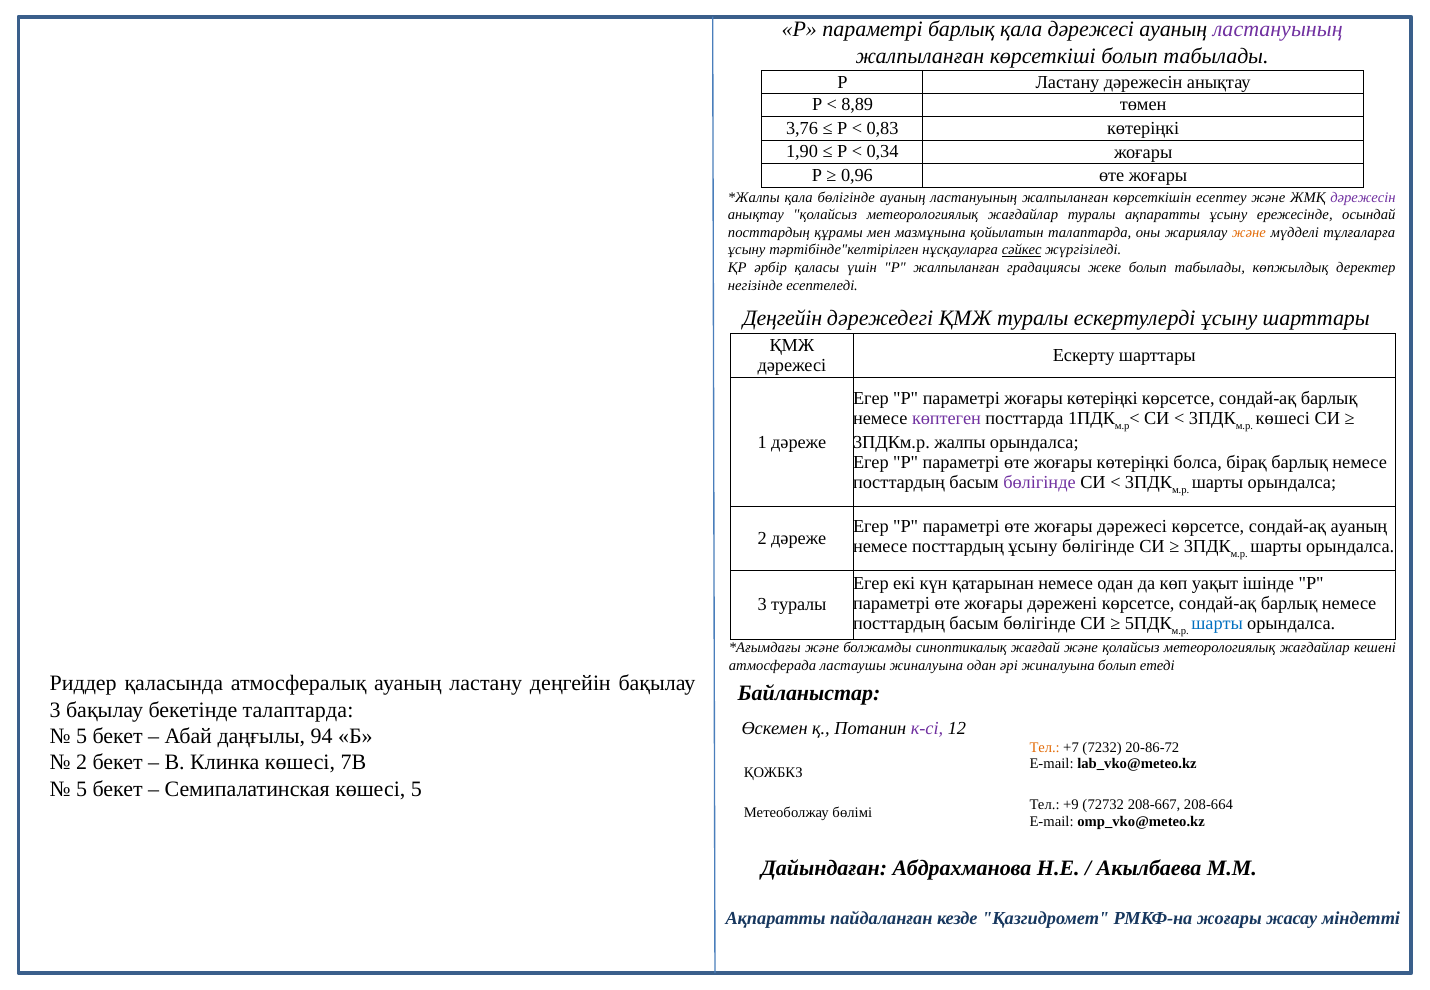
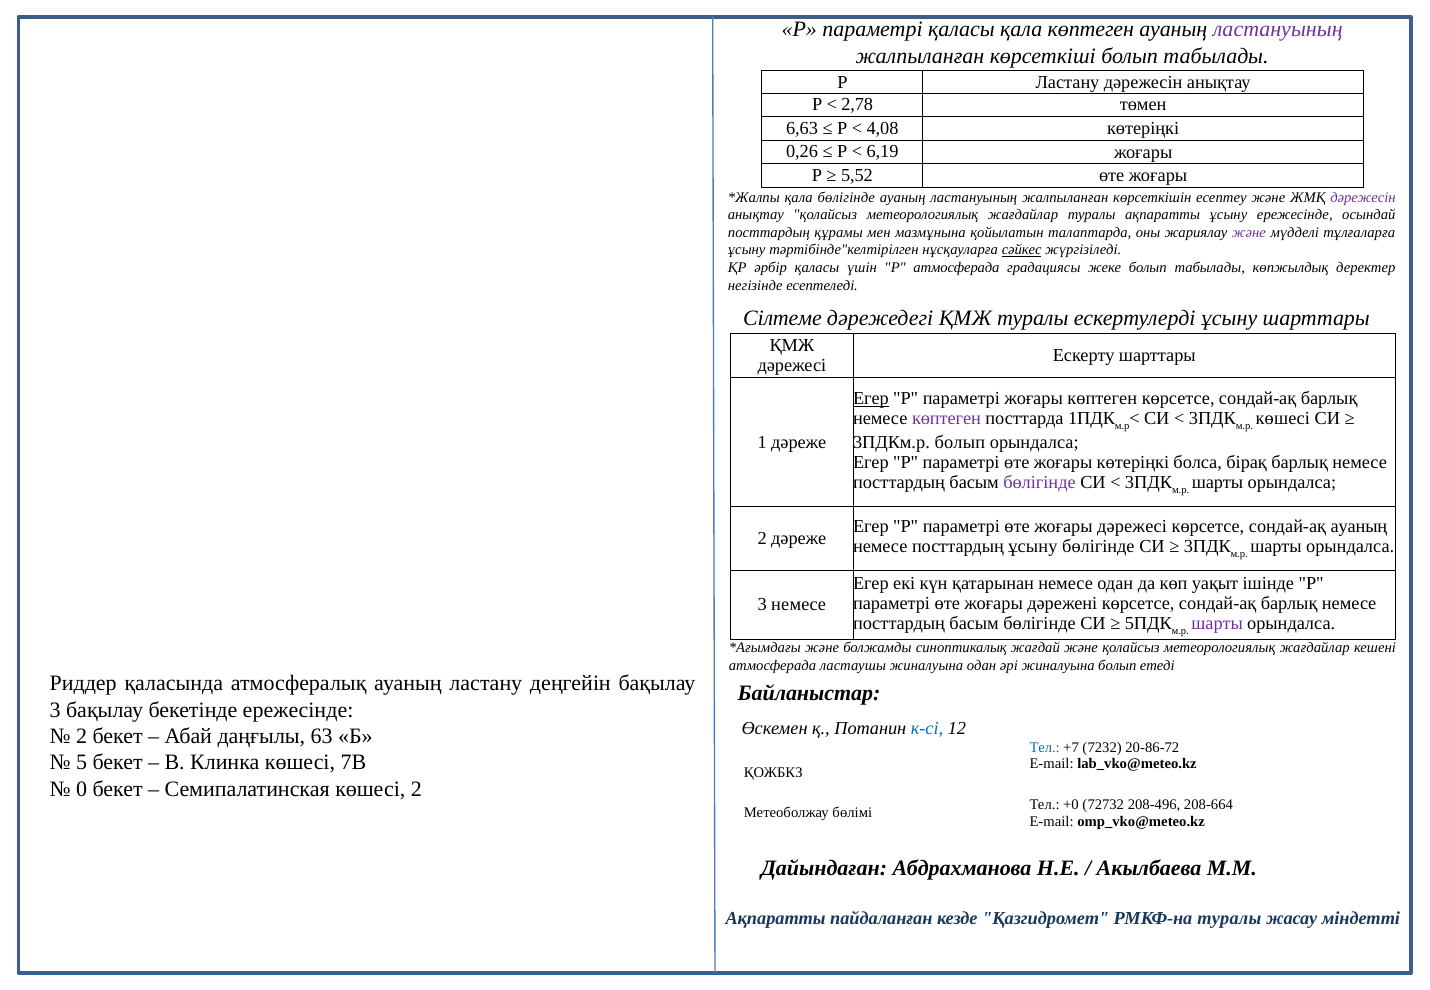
параметрі барлық: барлық -> қаласы (961, 29)
қала дәрежесі: дәрежесі -> көптеген (1091, 29)
8,89: 8,89 -> 2,78 (857, 105)
3,76: 3,76 -> 6,63 (802, 128)
0,83: 0,83 -> 4,08 (883, 128)
1,90: 1,90 -> 0,26 (802, 152)
0,34: 0,34 -> 6,19 (883, 152)
0,96: 0,96 -> 5,52 (857, 175)
және colour: orange -> purple (1249, 233)
Р жалпыланған: жалпыланған -> атмосферада (956, 268)
Деңгейін: Деңгейін -> Сілтеме (782, 319)
Егер underline: none -> present (871, 399)
параметрі жоғары көтеріңкі: көтеріңкі -> көптеген (1102, 399)
3ПДКм.р жалпы: жалпы -> болып (960, 442)
3 туралы: туралы -> немесе (799, 605)
шарты colour: blue -> purple (1217, 623)
бекетінде талаптарда: талаптарда -> ережесінде (298, 710)
к-сі colour: purple -> blue (927, 729)
5: 5 -> 2 (82, 736)
94: 94 -> 63 (322, 736)
Тел colour: orange -> blue (1045, 748)
2: 2 -> 5 (82, 763)
5: 5 -> 0 (82, 789)
көшесі 5: 5 -> 2 (416, 789)
+9: +9 -> +0 (1071, 805)
208-667: 208-667 -> 208-496 (1154, 805)
РМКФ-на жоғары: жоғары -> туралы (1229, 919)
